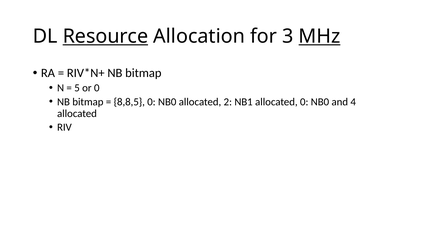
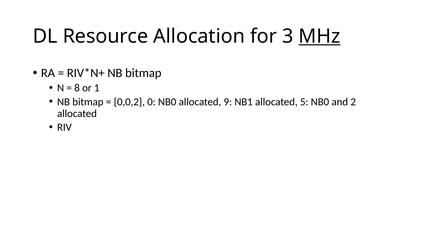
Resource underline: present -> none (105, 36)
5: 5 -> 8 (77, 88)
or 0: 0 -> 1 (97, 88)
8,8,5: 8,8,5 -> 0,0,2 (129, 102)
2: 2 -> 9 (228, 102)
allocated 0: 0 -> 5 (304, 102)
4: 4 -> 2 (353, 102)
